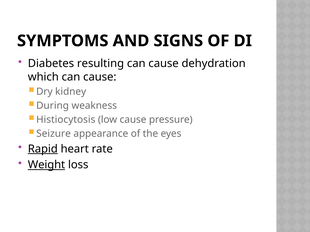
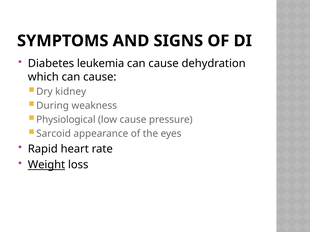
resulting: resulting -> leukemia (101, 64)
Histiocytosis: Histiocytosis -> Physiological (66, 120)
Seizure: Seizure -> Sarcoid (54, 134)
Rapid underline: present -> none (43, 149)
